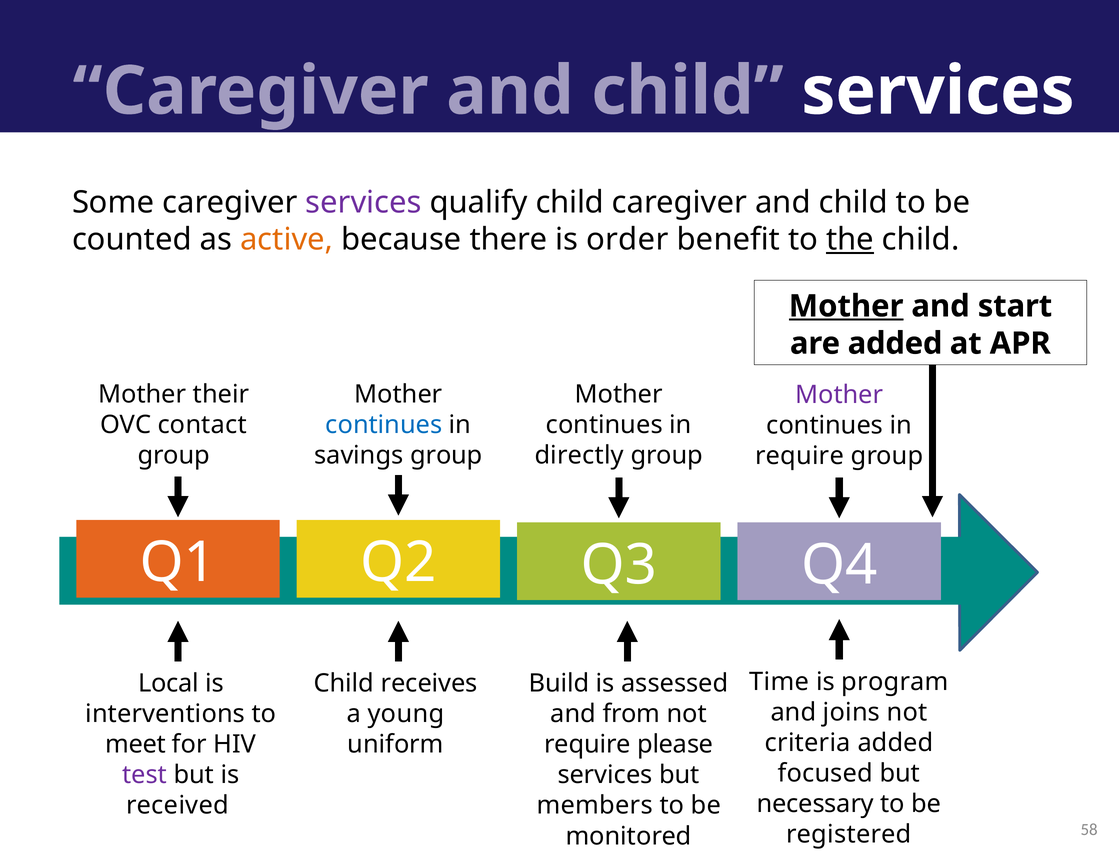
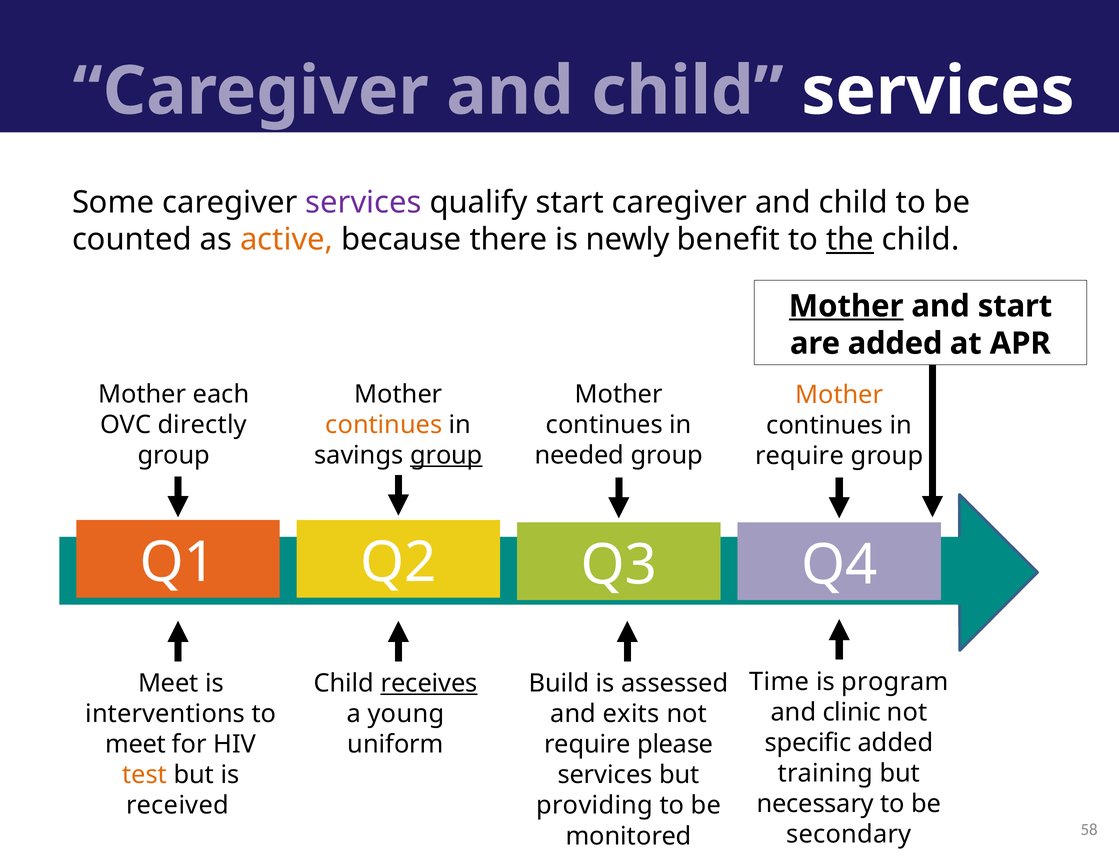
qualify child: child -> start (570, 202)
order: order -> newly (628, 240)
their: their -> each (221, 394)
Mother colour: purple -> orange (839, 395)
contact: contact -> directly (202, 425)
continues colour: blue -> orange (384, 425)
group underline: none -> present (446, 455)
directly: directly -> needed (579, 455)
Local: Local -> Meet (168, 683)
receives underline: none -> present (429, 683)
joins: joins -> clinic (852, 712)
from: from -> exits (631, 714)
criteria: criteria -> specific (808, 743)
focused: focused -> training (825, 773)
test colour: purple -> orange (145, 775)
members: members -> providing (595, 805)
registered: registered -> secondary (849, 834)
